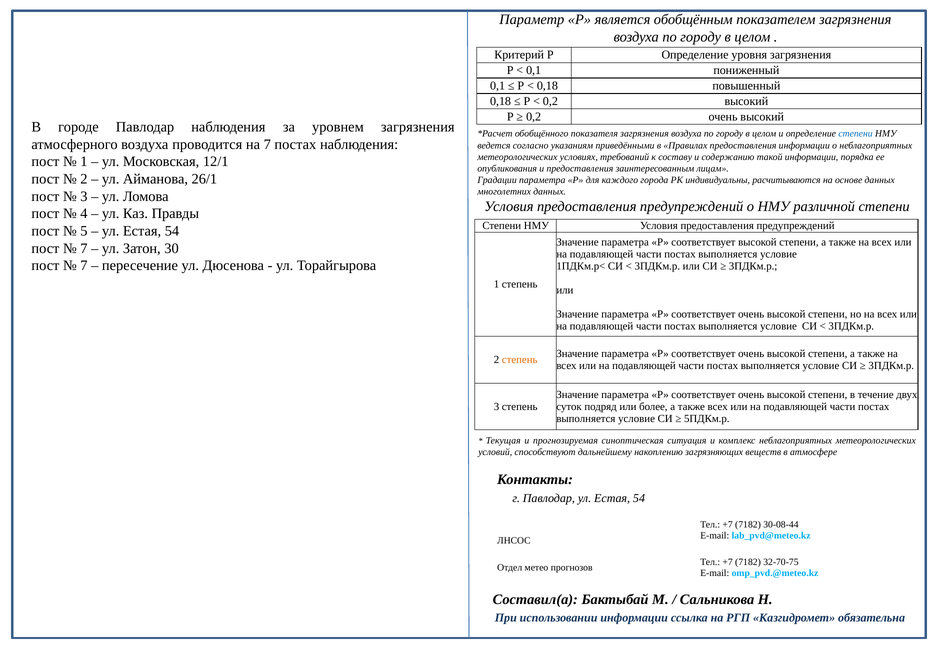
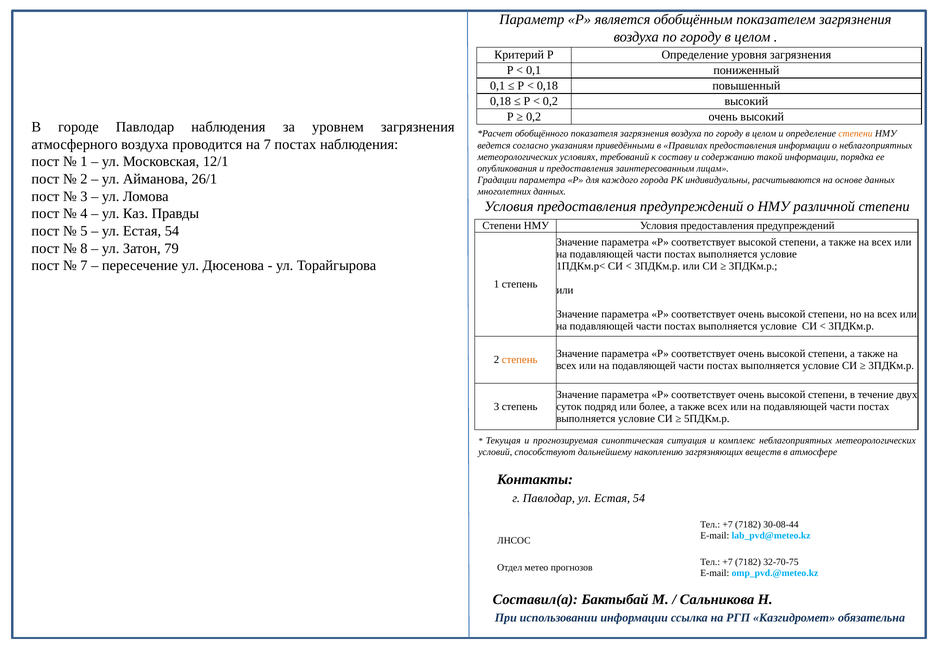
степени colour: blue -> orange (856, 134)
7: 7 -> 8 (84, 248)
30: 30 -> 79 (172, 248)
